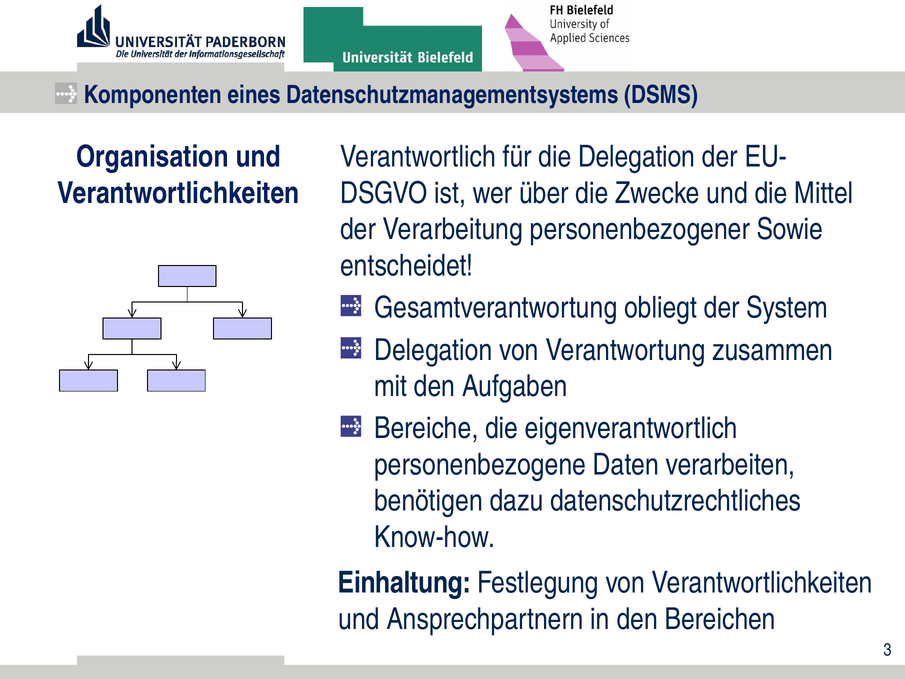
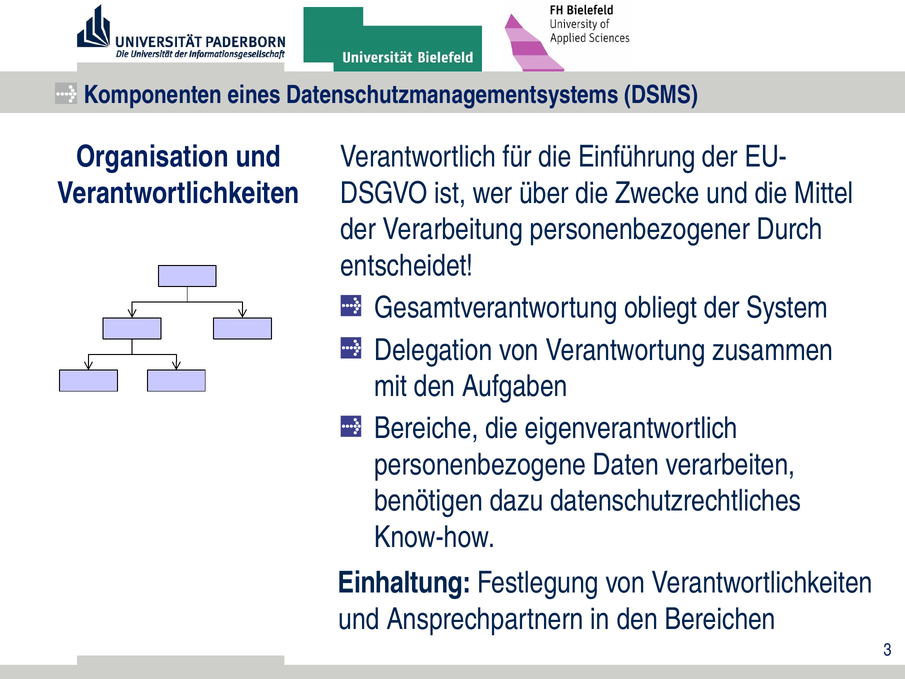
die Delegation: Delegation -> Einführung (637, 157)
Sowie: Sowie -> Durch (790, 229)
